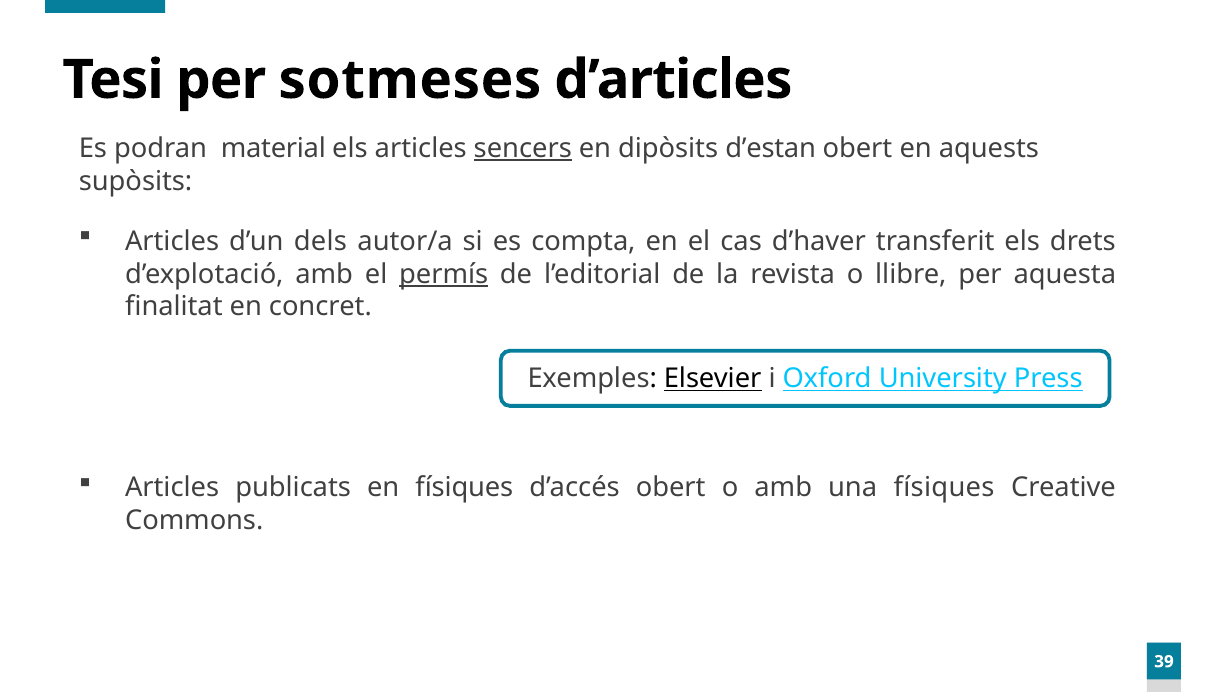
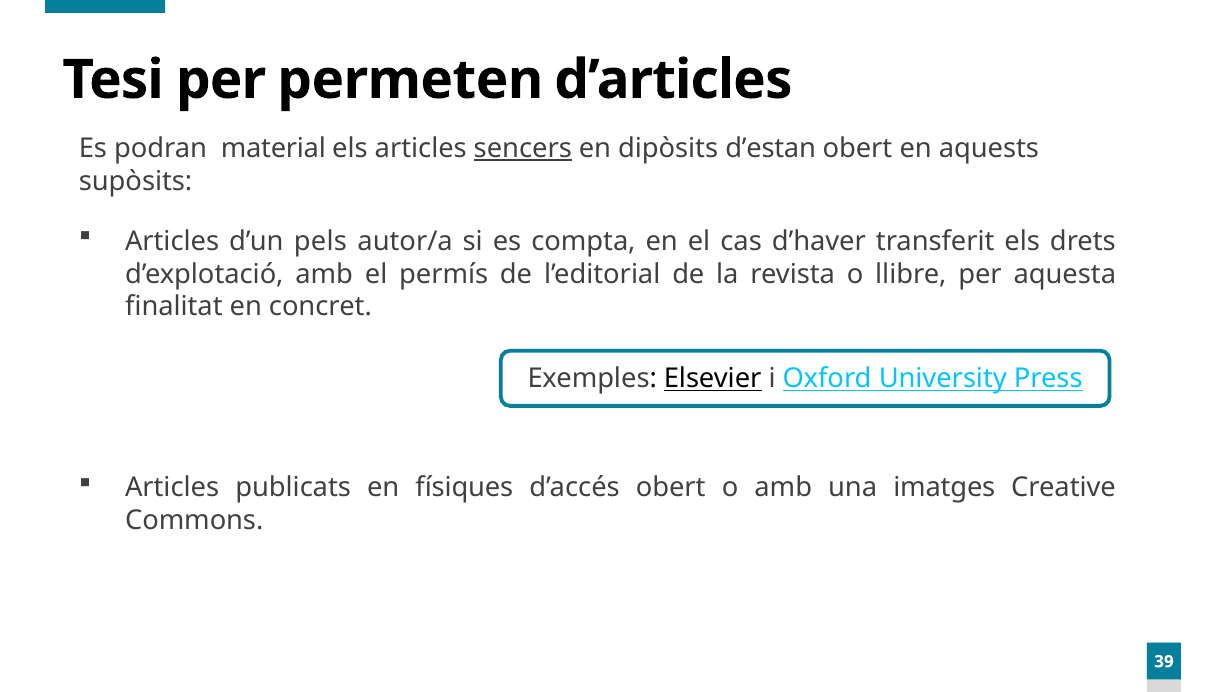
sotmeses: sotmeses -> permeten (410, 80)
dels: dels -> pels (320, 242)
permís underline: present -> none (444, 274)
una físiques: físiques -> imatges (944, 488)
